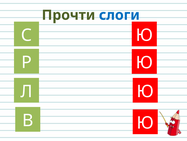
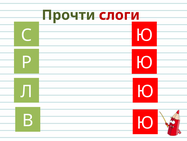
слоги colour: blue -> red (119, 15)
